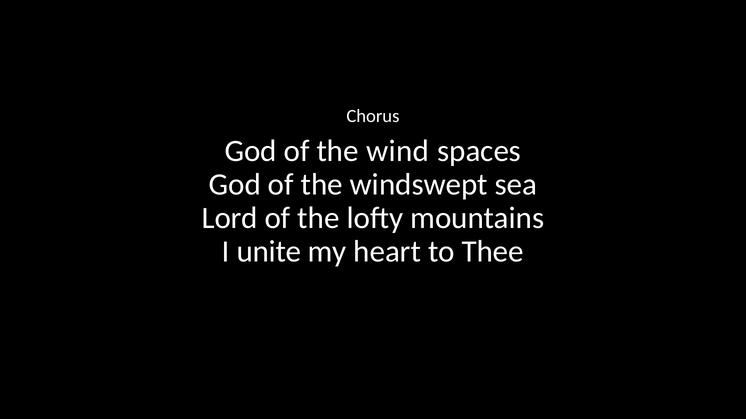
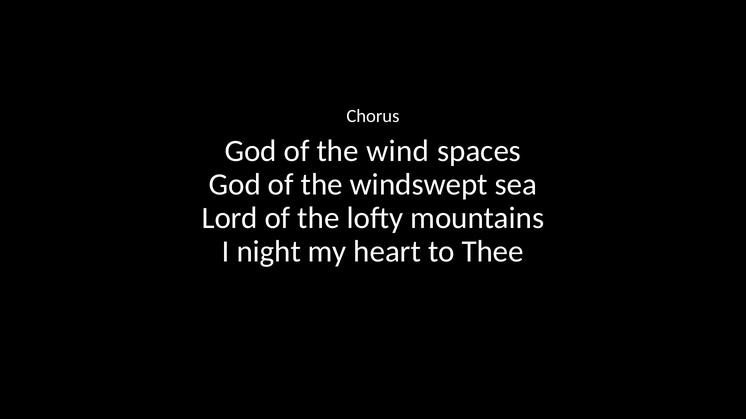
unite: unite -> night (269, 252)
